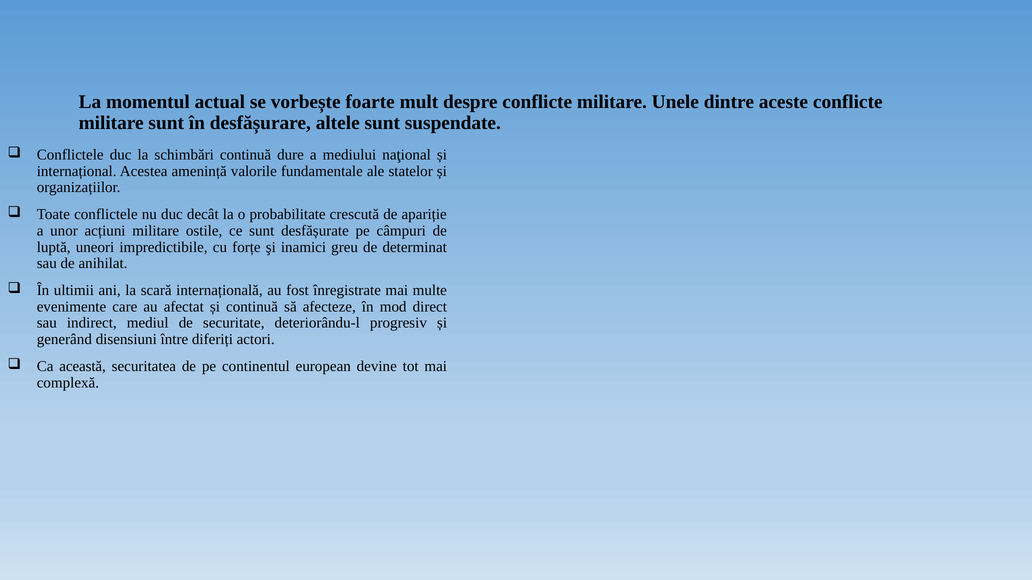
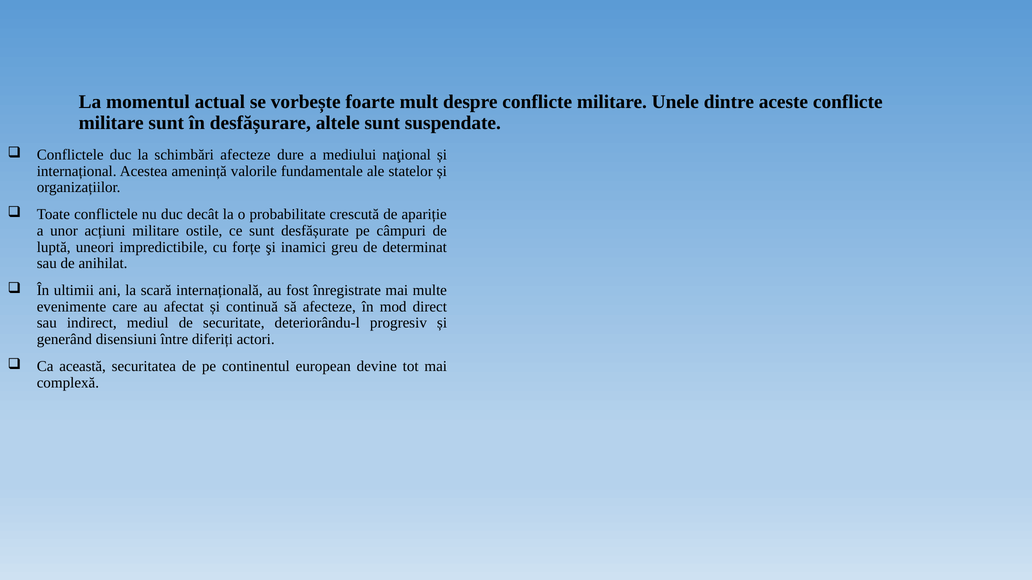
schimbări continuă: continuă -> afecteze (245, 155)
